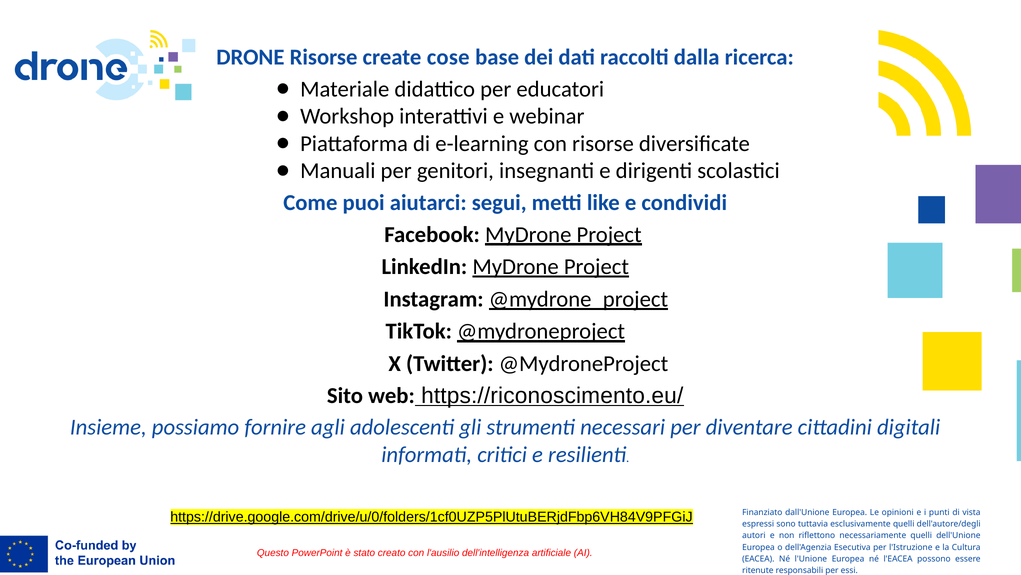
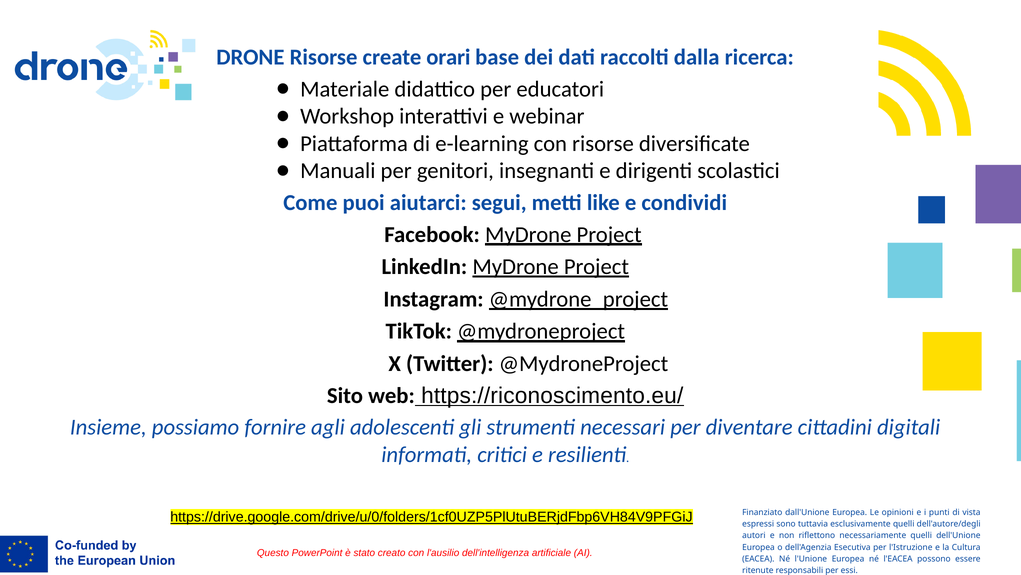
cose: cose -> orari (448, 57)
